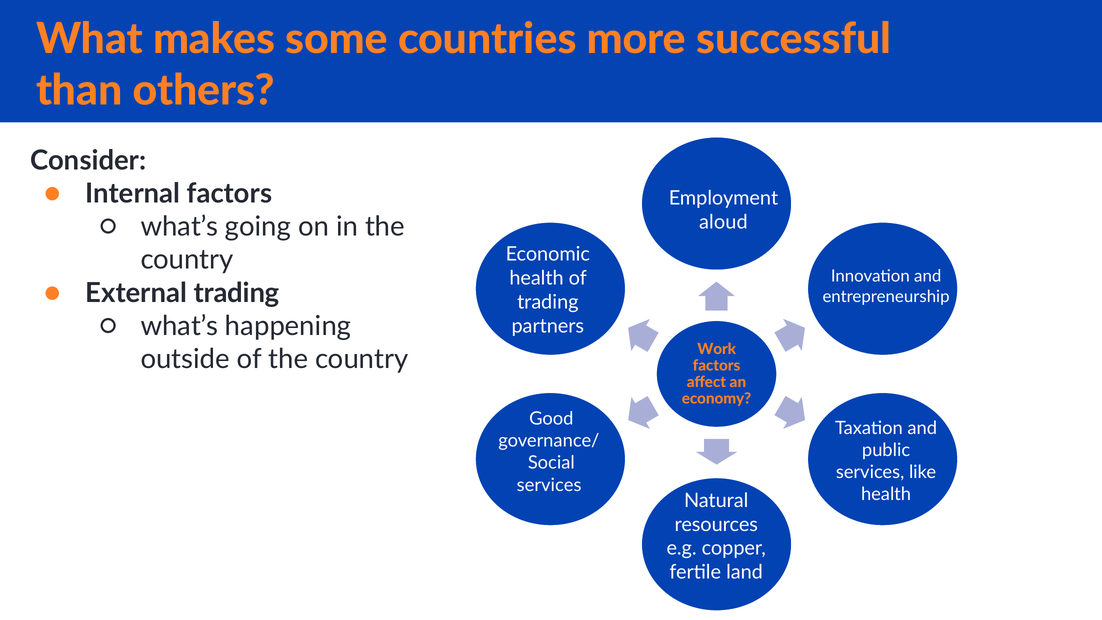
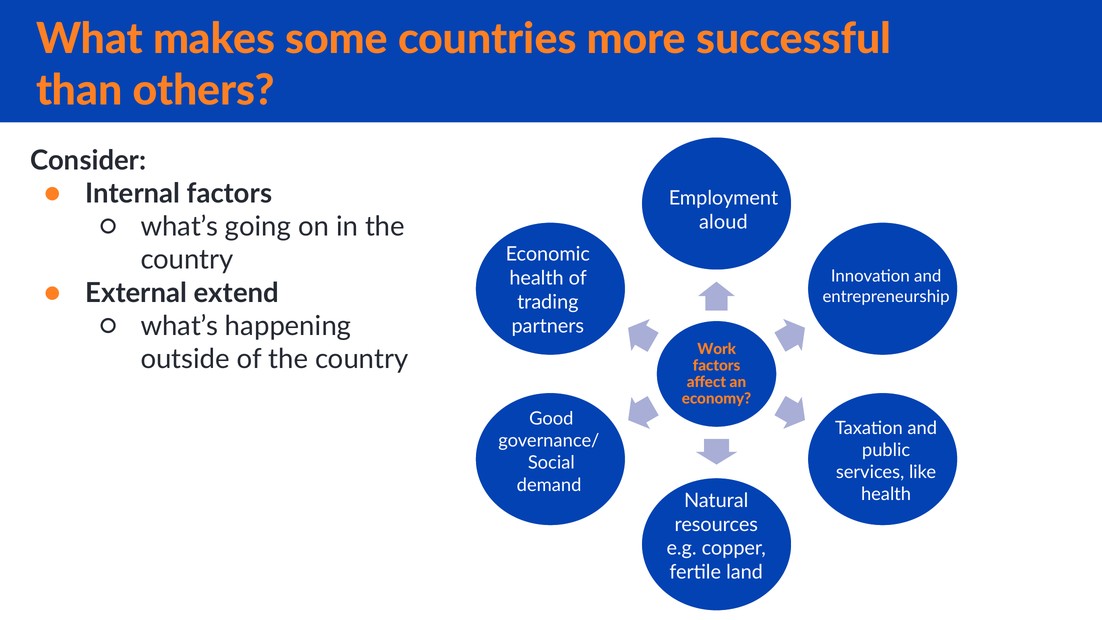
External trading: trading -> extend (236, 293)
services: services -> demand (549, 485)
